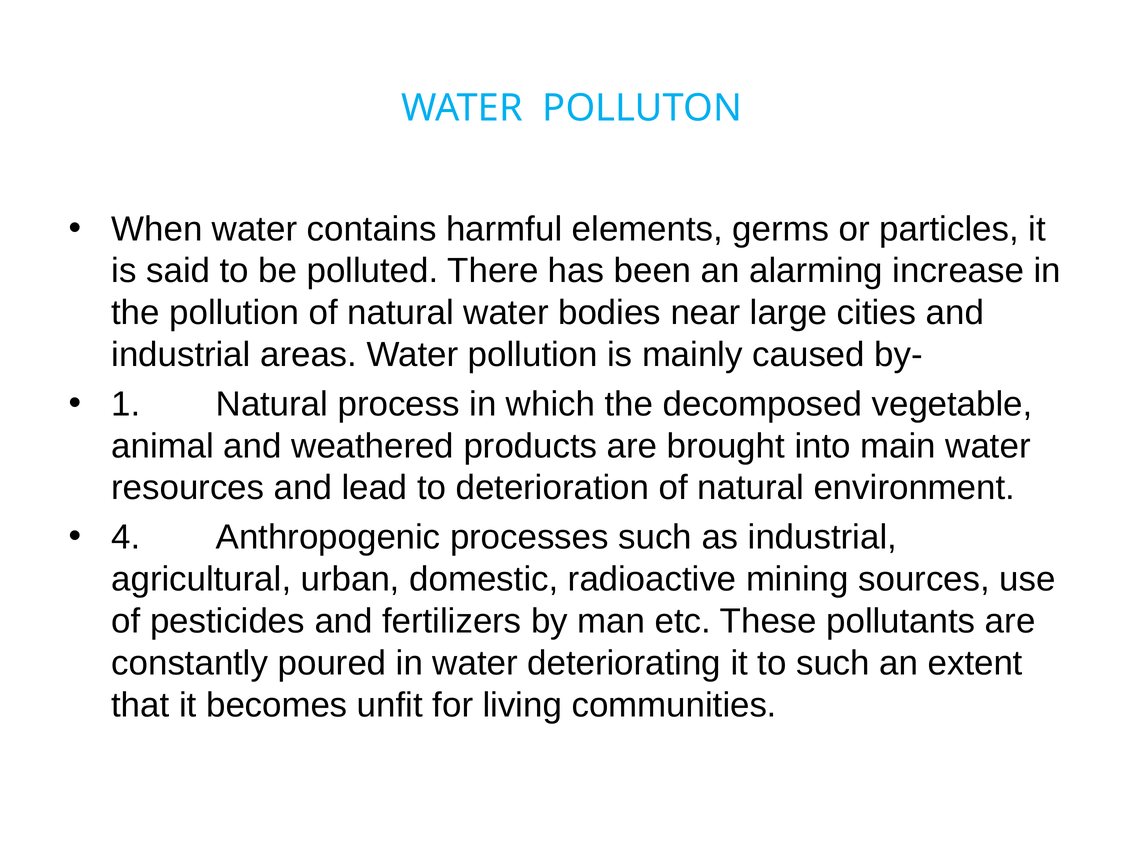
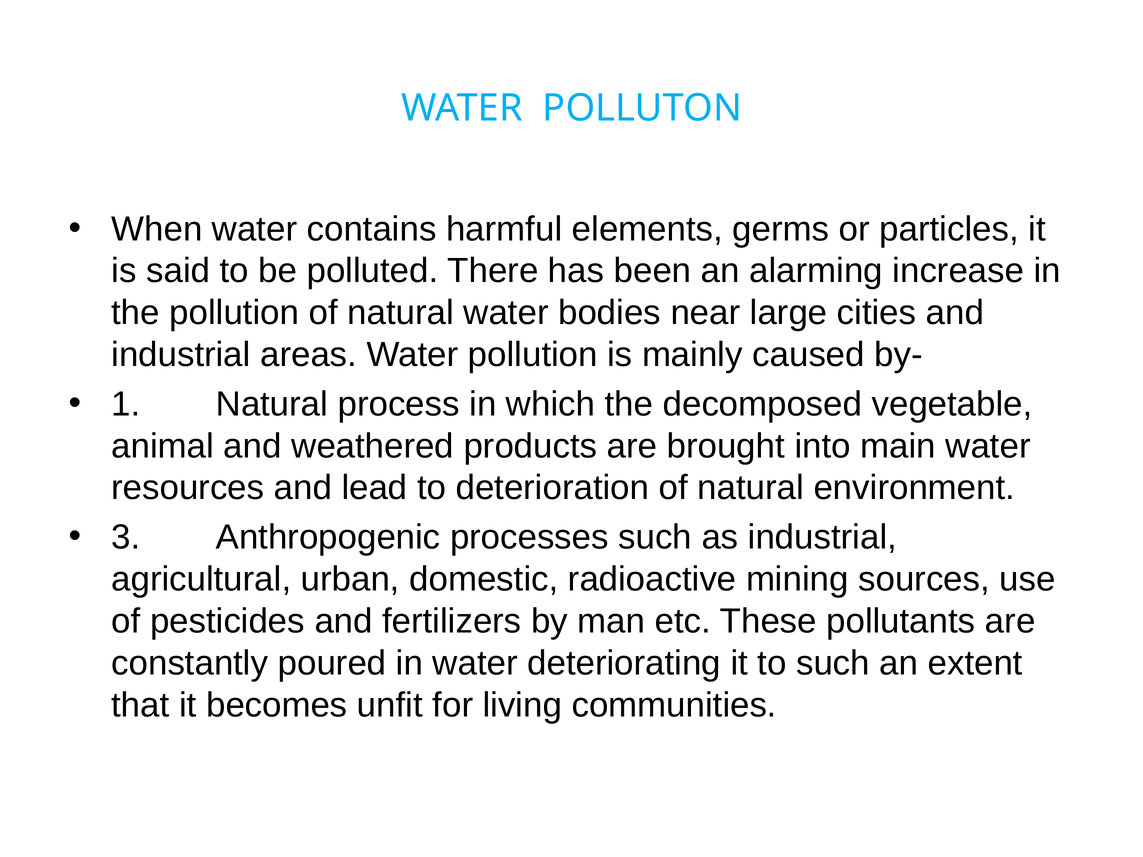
4: 4 -> 3 (126, 538)
